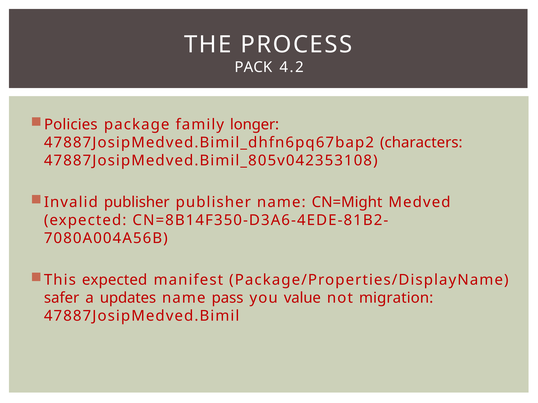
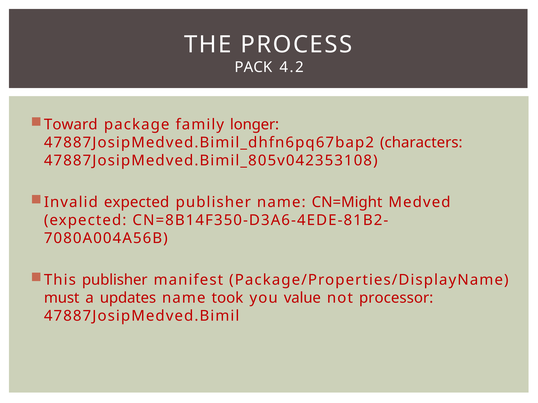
Policies: Policies -> Toward (71, 125)
Invalid publisher: publisher -> expected (137, 203)
This expected: expected -> publisher (115, 280)
safer: safer -> must (62, 298)
pass: pass -> took (227, 298)
migration: migration -> processor (396, 298)
